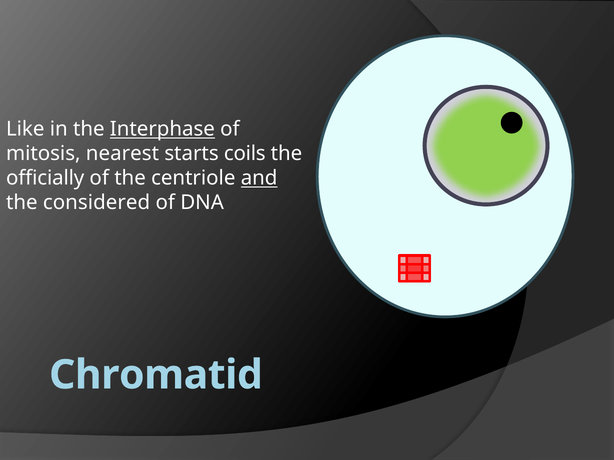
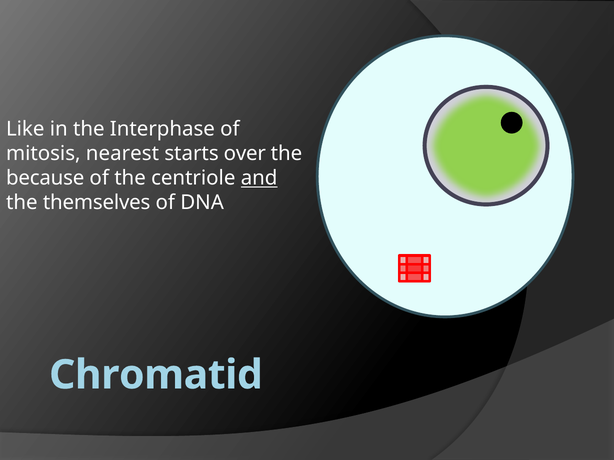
Interphase underline: present -> none (162, 129)
coils: coils -> over (245, 154)
officially: officially -> because (45, 178)
considered: considered -> themselves (97, 203)
